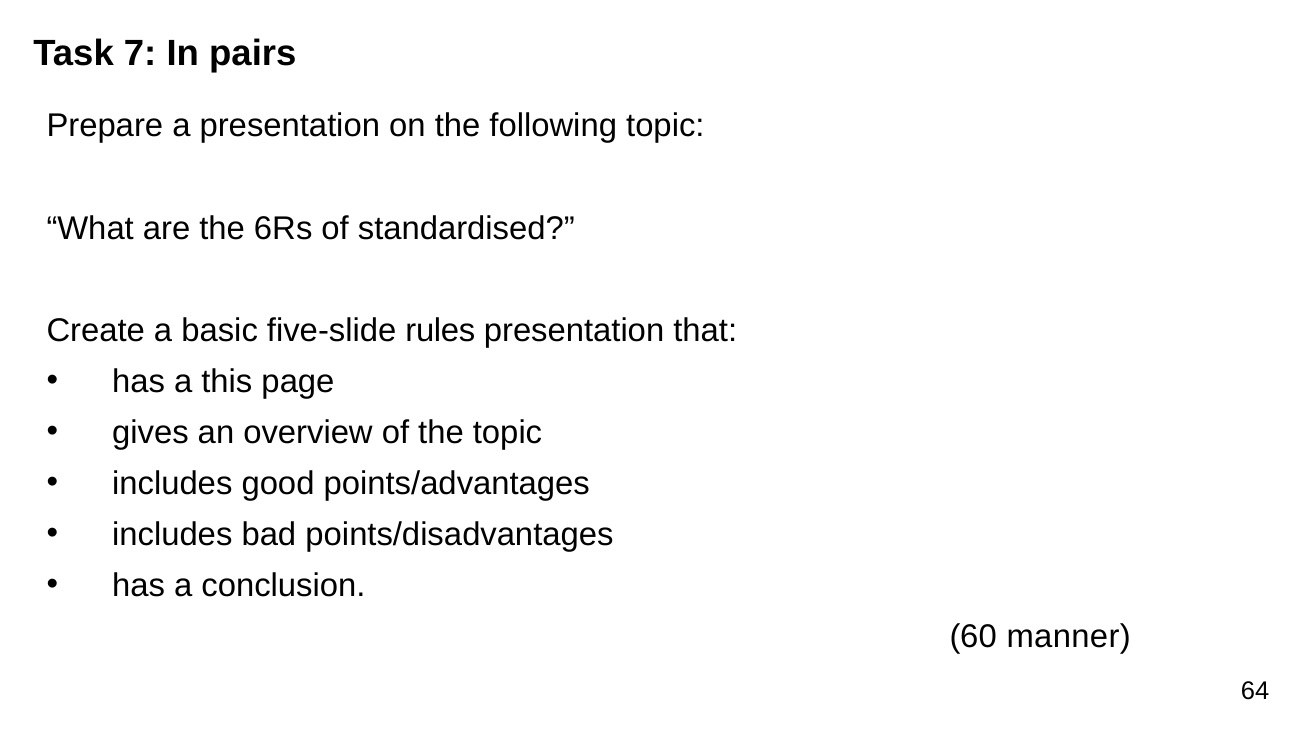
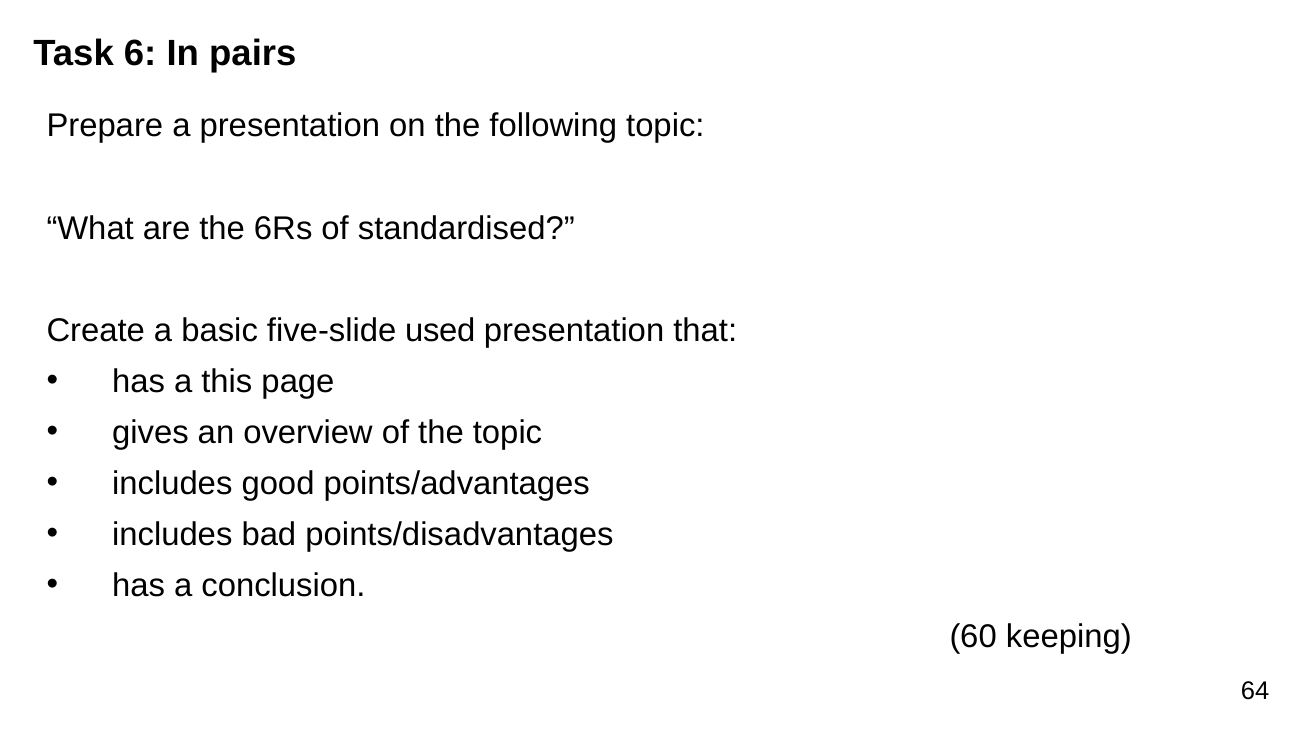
7: 7 -> 6 (140, 53)
rules: rules -> used (440, 331)
manner: manner -> keeping (1069, 637)
